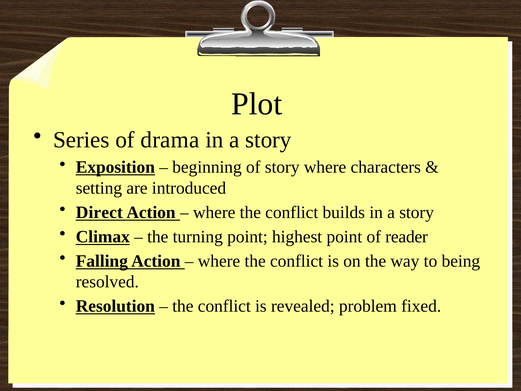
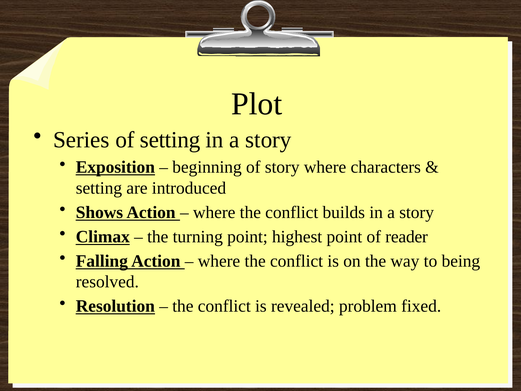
of drama: drama -> setting (170, 140)
Direct: Direct -> Shows (99, 212)
